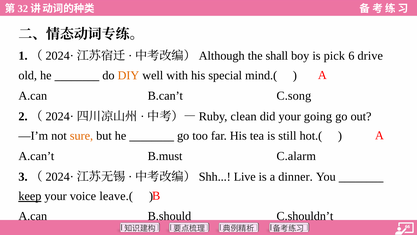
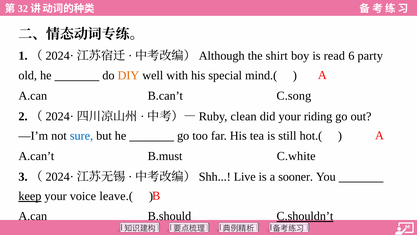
shall: shall -> shirt (277, 56)
pick: pick -> read (334, 56)
drive: drive -> party (370, 56)
going: going -> riding (318, 116)
sure colour: orange -> blue (81, 136)
C.alarm: C.alarm -> C.white (296, 156)
dinner: dinner -> sooner (296, 176)
C.shouldn’t underline: none -> present (305, 216)
